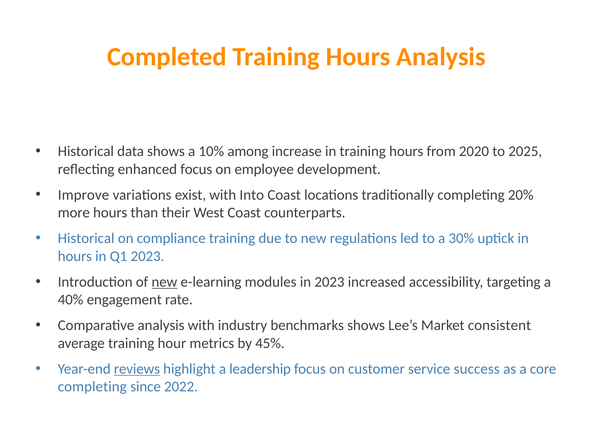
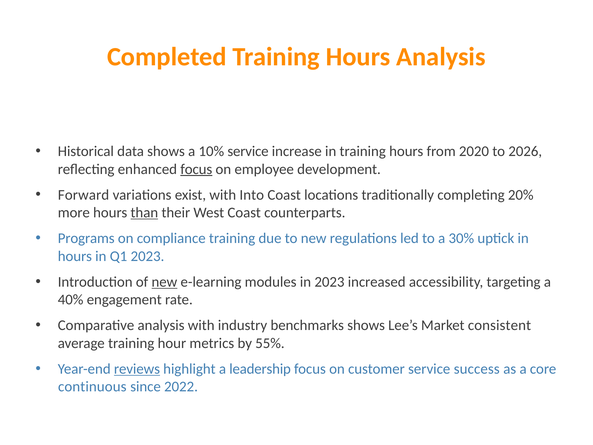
10% among: among -> service (248, 151)
2025: 2025 -> 2026 (525, 151)
focus underline: none -> present (196, 169)
Improve: Improve -> Forward (84, 195)
than underline: none -> present (144, 213)
Historical: Historical -> Programs (86, 238)
45%: 45% -> 55% (270, 343)
completing: completing -> continuous (92, 387)
